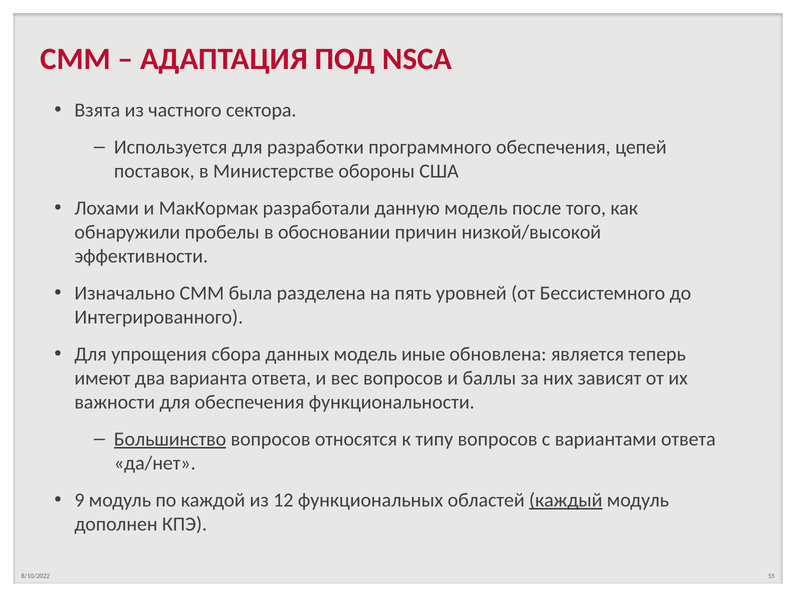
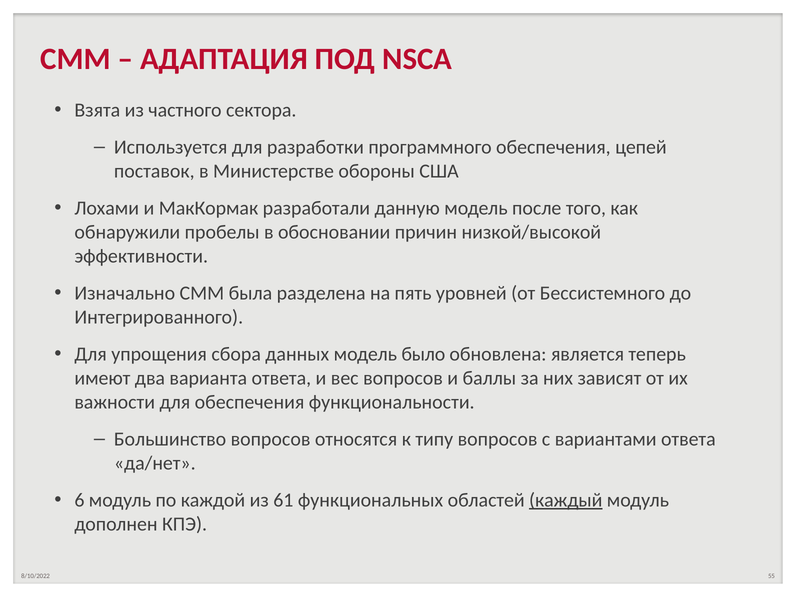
иные: иные -> было (423, 354)
Большинство underline: present -> none (170, 439)
9: 9 -> 6 (79, 500)
12: 12 -> 61 (283, 500)
